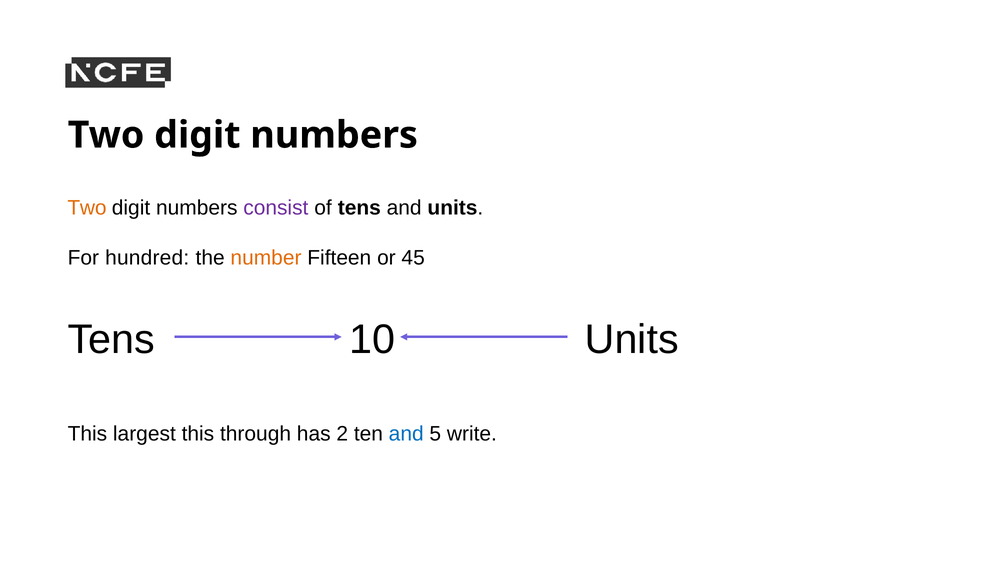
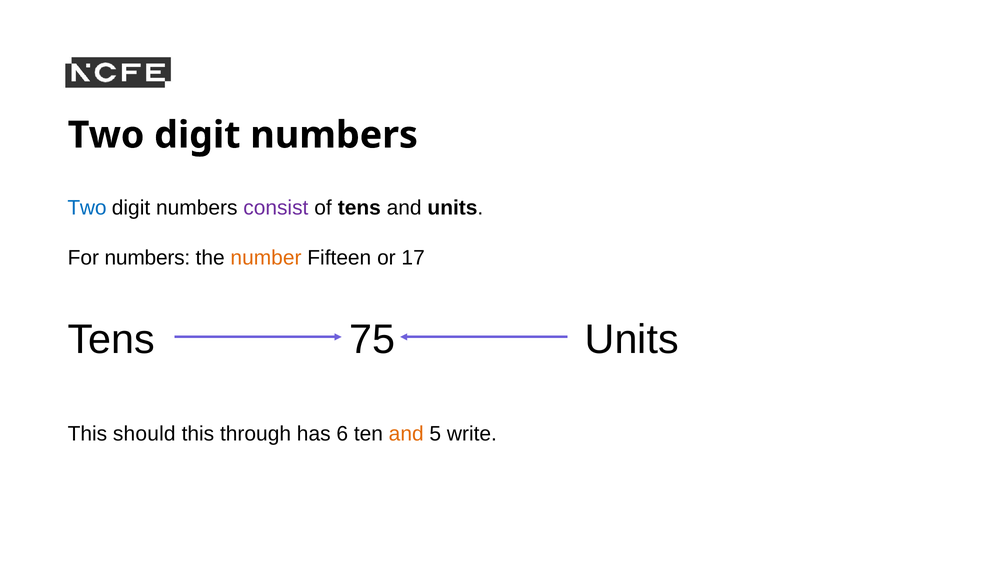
Two colour: orange -> blue (87, 208)
For hundred: hundred -> numbers (147, 258)
45: 45 -> 17 (413, 258)
10: 10 -> 75 (372, 339)
largest: largest -> should (144, 434)
2: 2 -> 6 (342, 434)
and colour: blue -> orange (406, 434)
